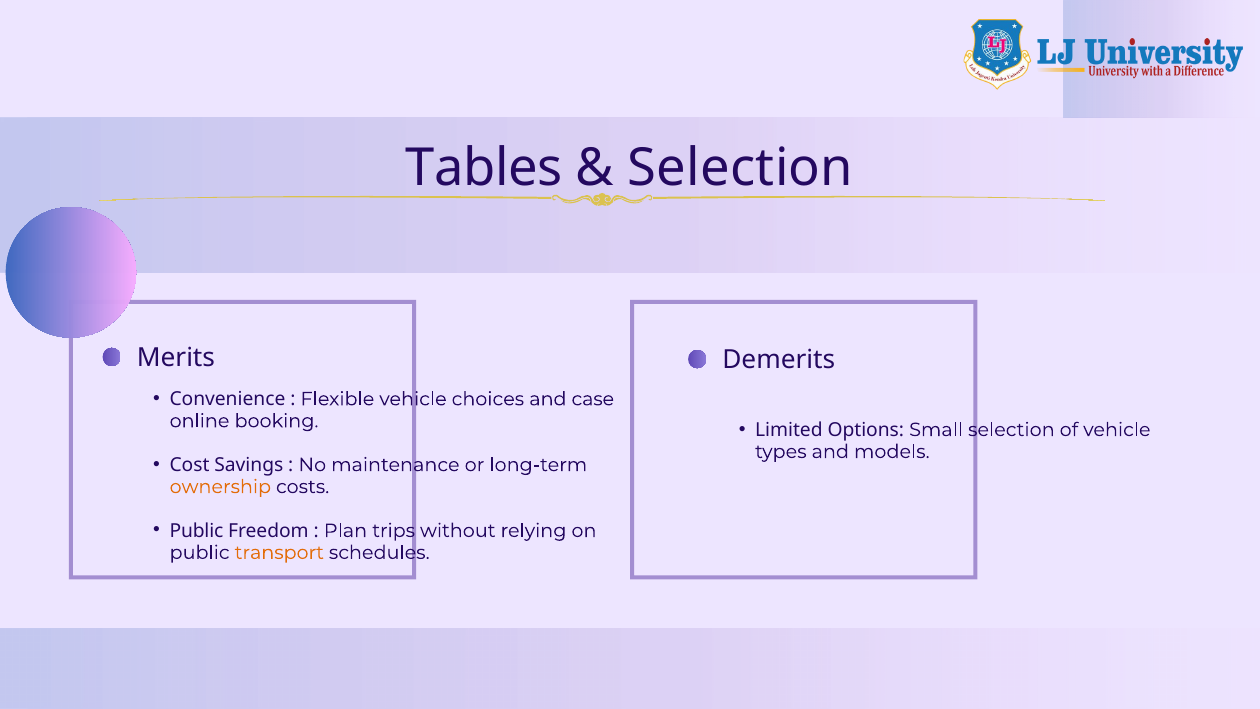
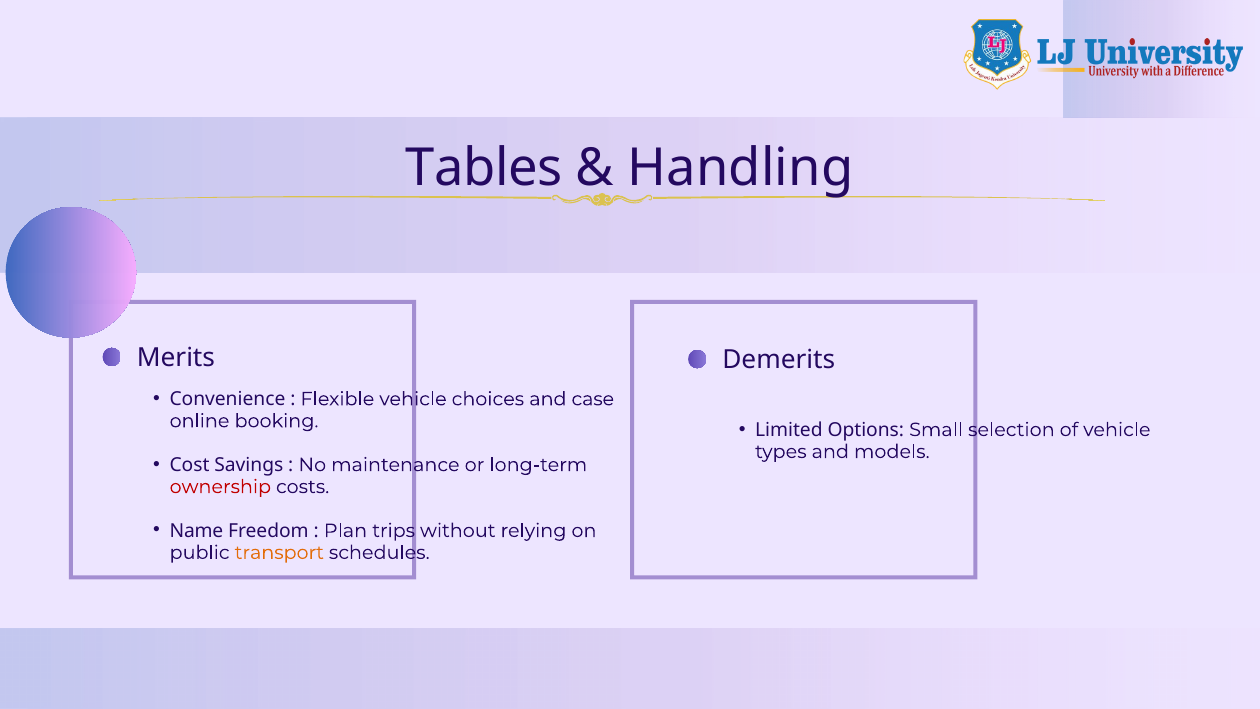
Selection: Selection -> Handling (741, 168)
ownership colour: orange -> red (220, 487)
Public: Public -> Name (196, 530)
